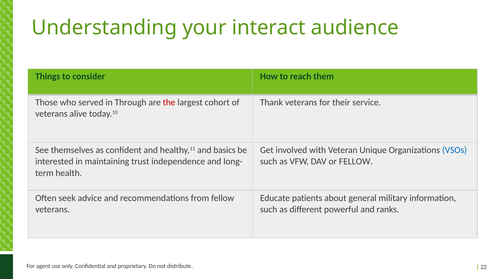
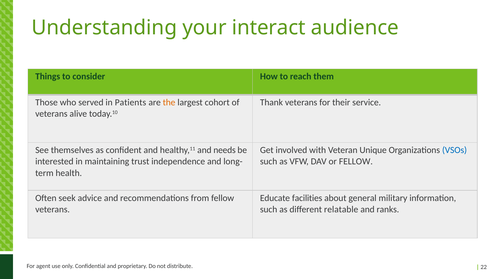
Through: Through -> Patients (131, 102)
the colour: red -> orange (169, 102)
basics: basics -> needs (225, 150)
patients: patients -> facilities (307, 198)
powerful: powerful -> relatable (341, 209)
